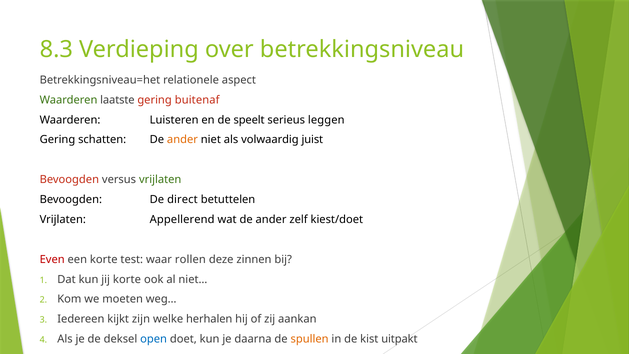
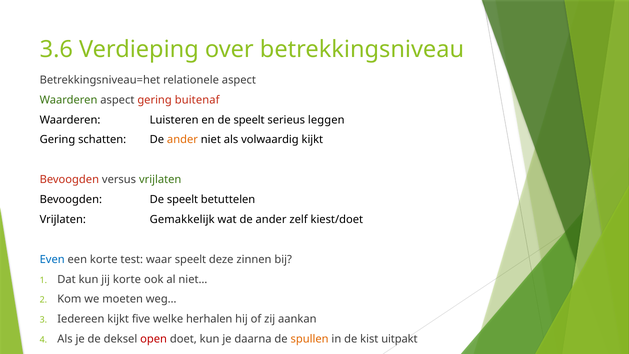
8.3: 8.3 -> 3.6 (56, 50)
Waarderen laatste: laatste -> aspect (117, 100)
volwaardig juist: juist -> kijkt (312, 140)
Bevoogden De direct: direct -> speelt (183, 199)
Appellerend: Appellerend -> Gemakkelijk (182, 219)
Even colour: red -> blue (52, 259)
waar rollen: rollen -> speelt (190, 259)
zijn: zijn -> five (141, 319)
open colour: blue -> red (154, 339)
